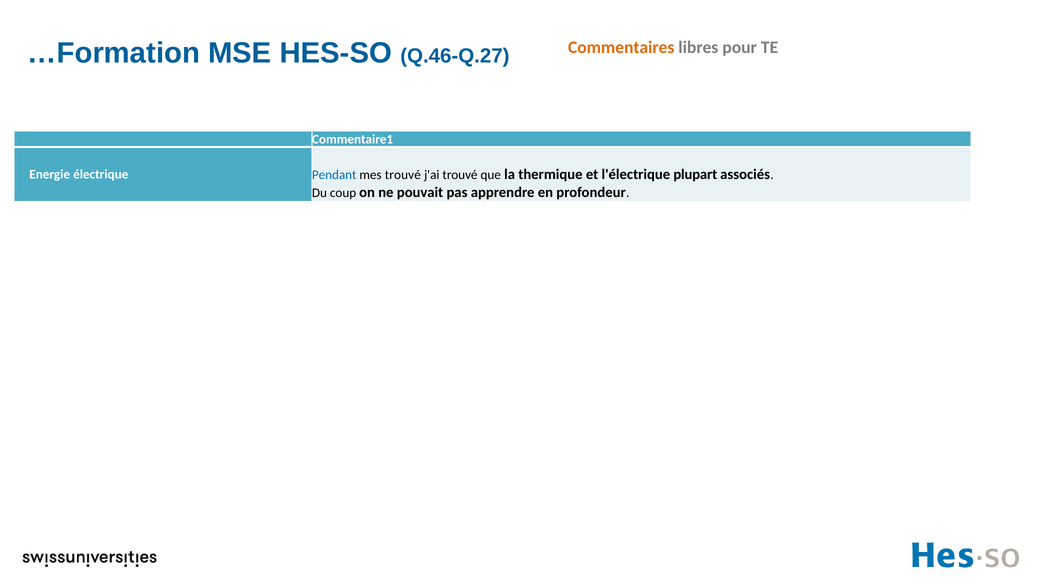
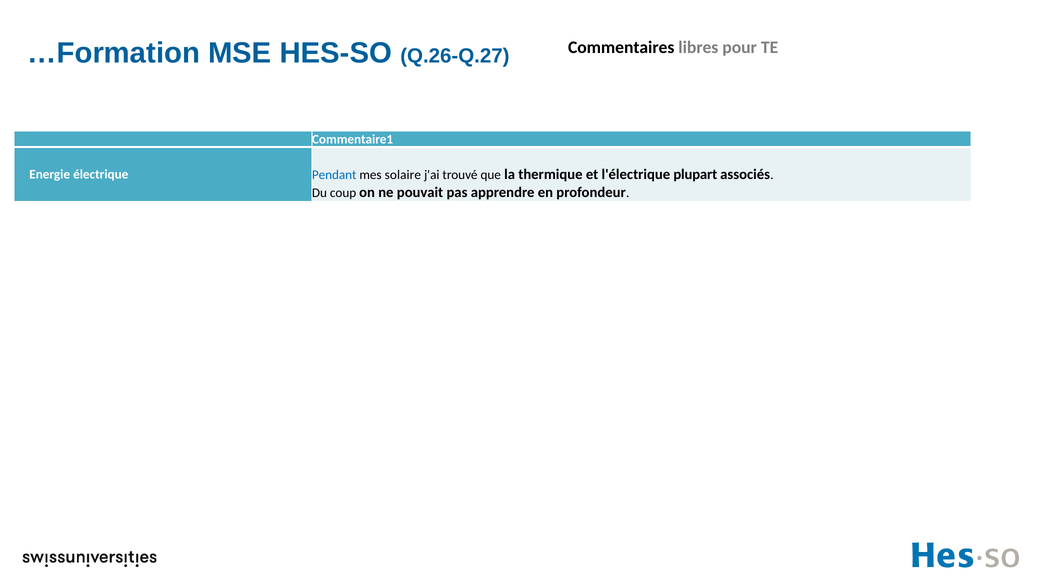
Q.46-Q.27: Q.46-Q.27 -> Q.26-Q.27 (455, 56)
Commentaires colour: orange -> black (621, 48)
mes trouvé: trouvé -> solaire (403, 175)
